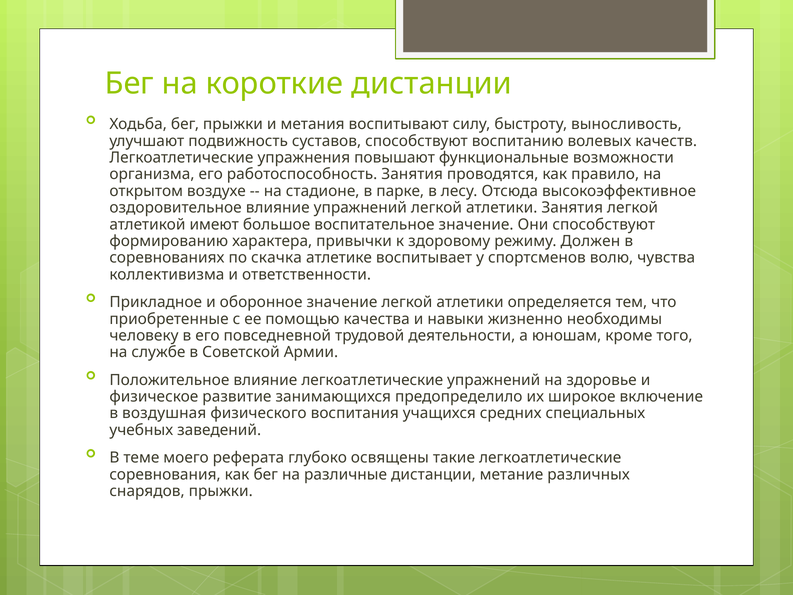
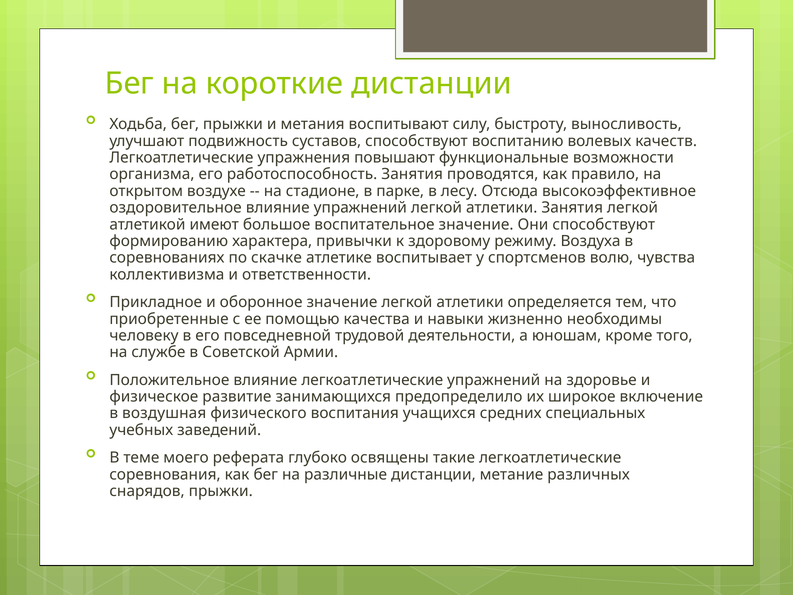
Должен: Должен -> Воздуха (590, 241)
скачка: скачка -> скачке (276, 258)
